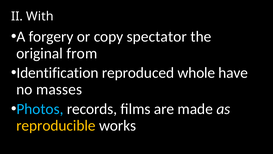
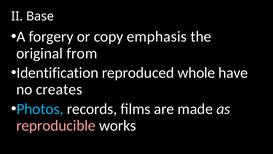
With: With -> Base (40, 16)
spectator: spectator -> emphasis (157, 37)
masses: masses -> creates (59, 89)
reproducible colour: yellow -> pink (56, 125)
